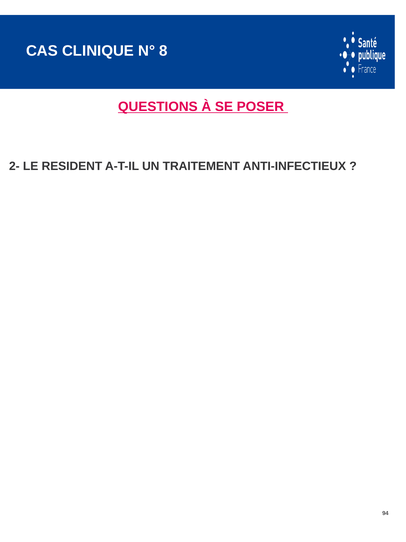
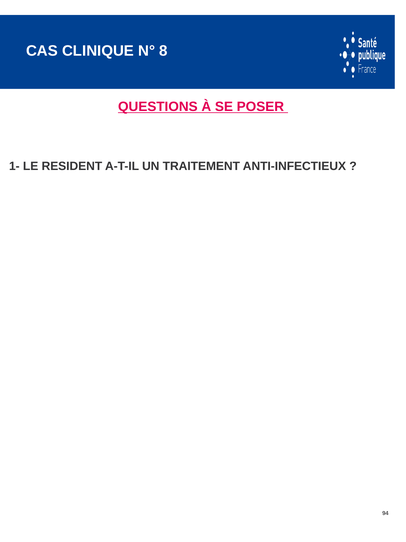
2-: 2- -> 1- (14, 166)
